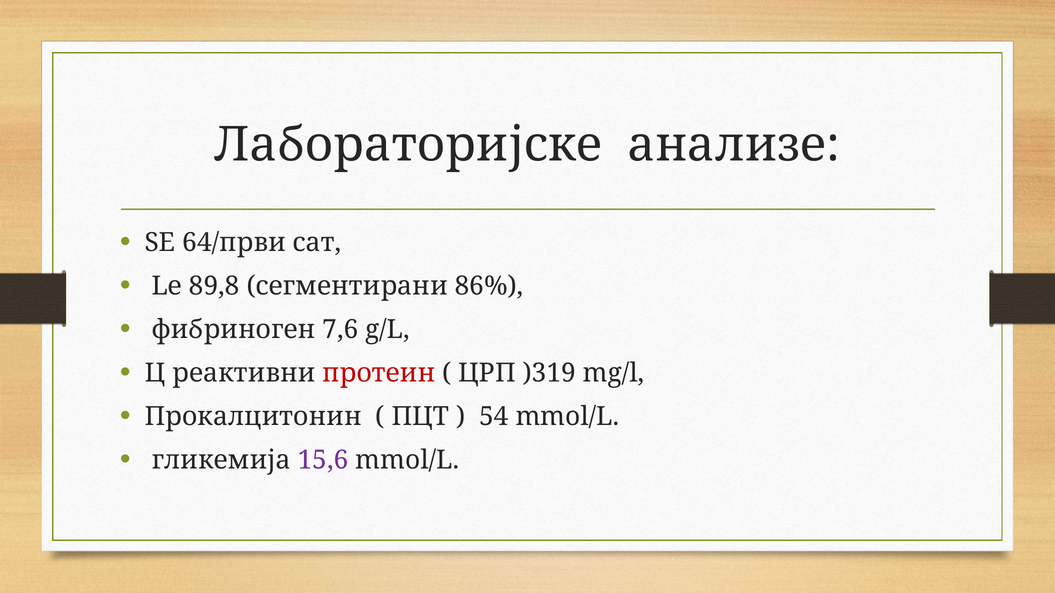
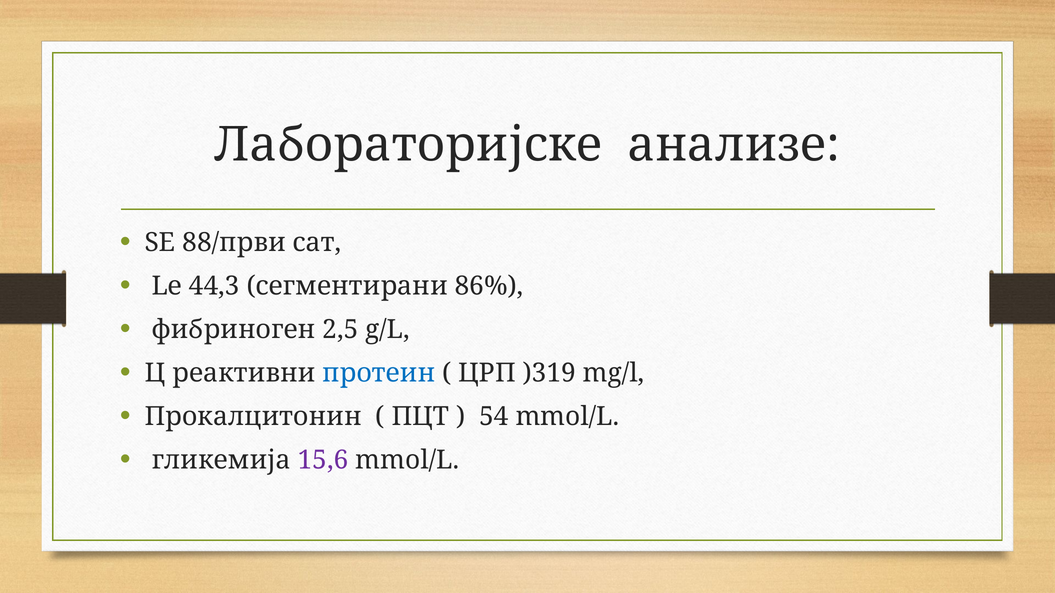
64/први: 64/први -> 88/први (234, 243)
89,8: 89,8 -> 44,3 (214, 286)
7,6: 7,6 -> 2,5 (340, 330)
протеин colour: red -> blue (379, 373)
